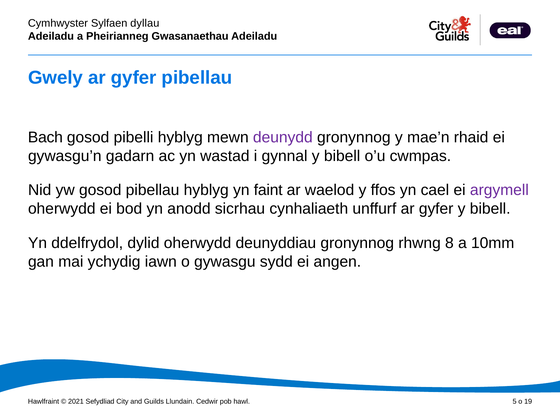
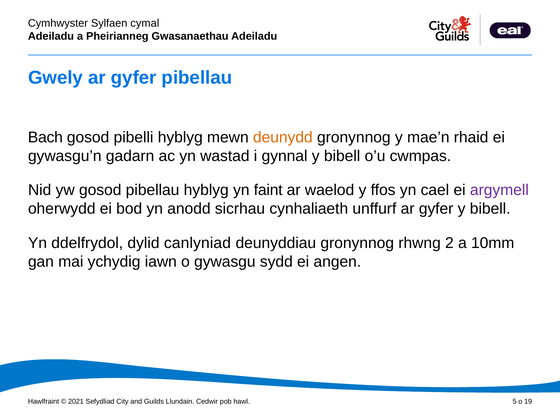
dyllau: dyllau -> cymal (145, 23)
deunydd colour: purple -> orange (283, 137)
dylid oherwydd: oherwydd -> canlyniad (197, 243)
8: 8 -> 2 (449, 243)
